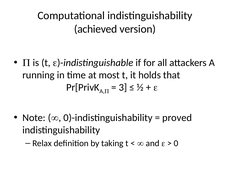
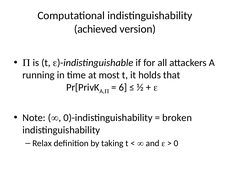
3: 3 -> 6 (123, 87)
proved: proved -> broken (177, 117)
